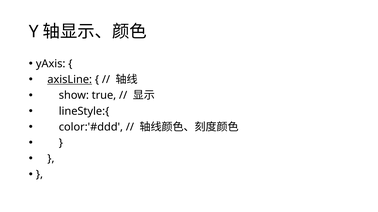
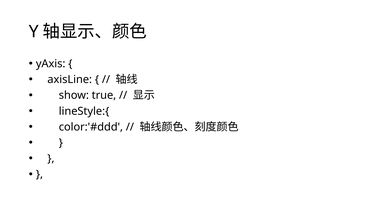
axisLine underline: present -> none (70, 80)
